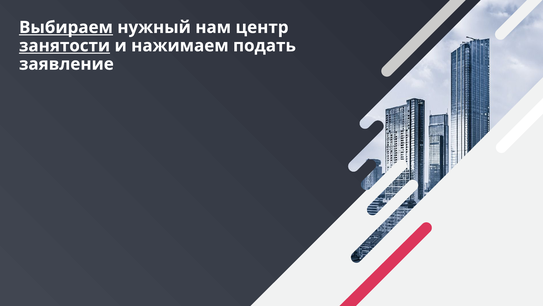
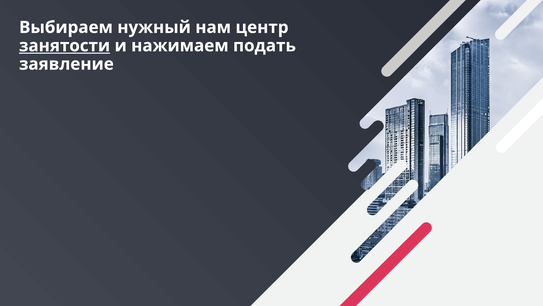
Выбираем underline: present -> none (66, 27)
